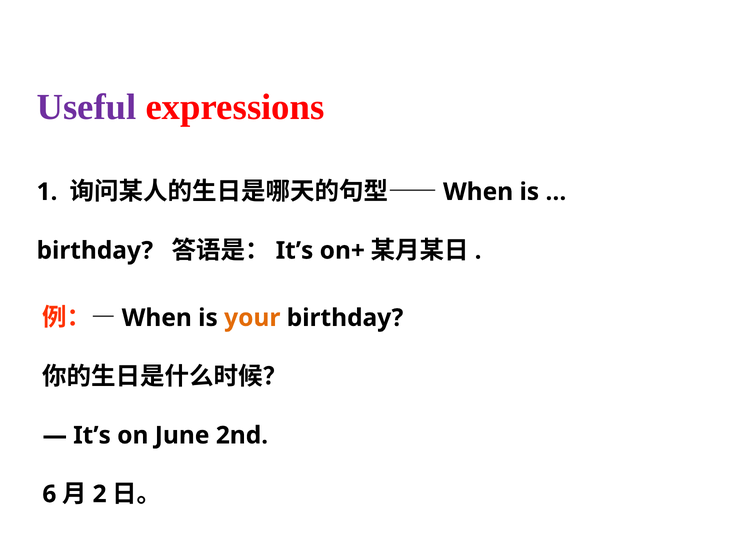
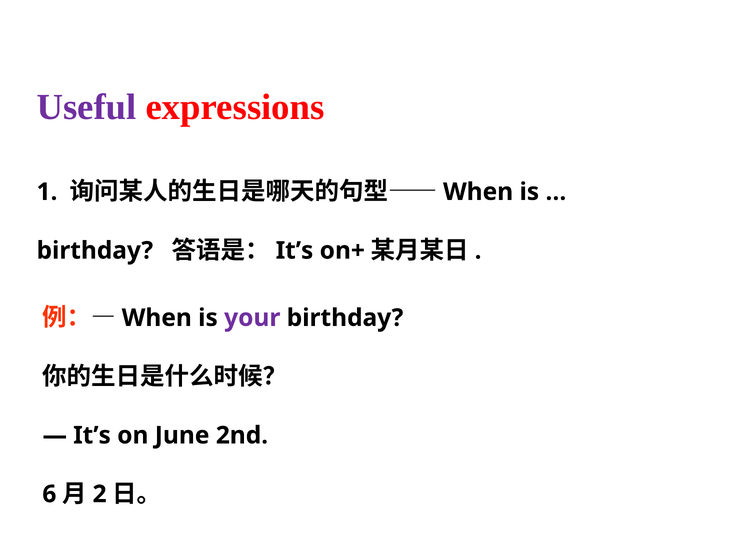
your colour: orange -> purple (252, 318)
